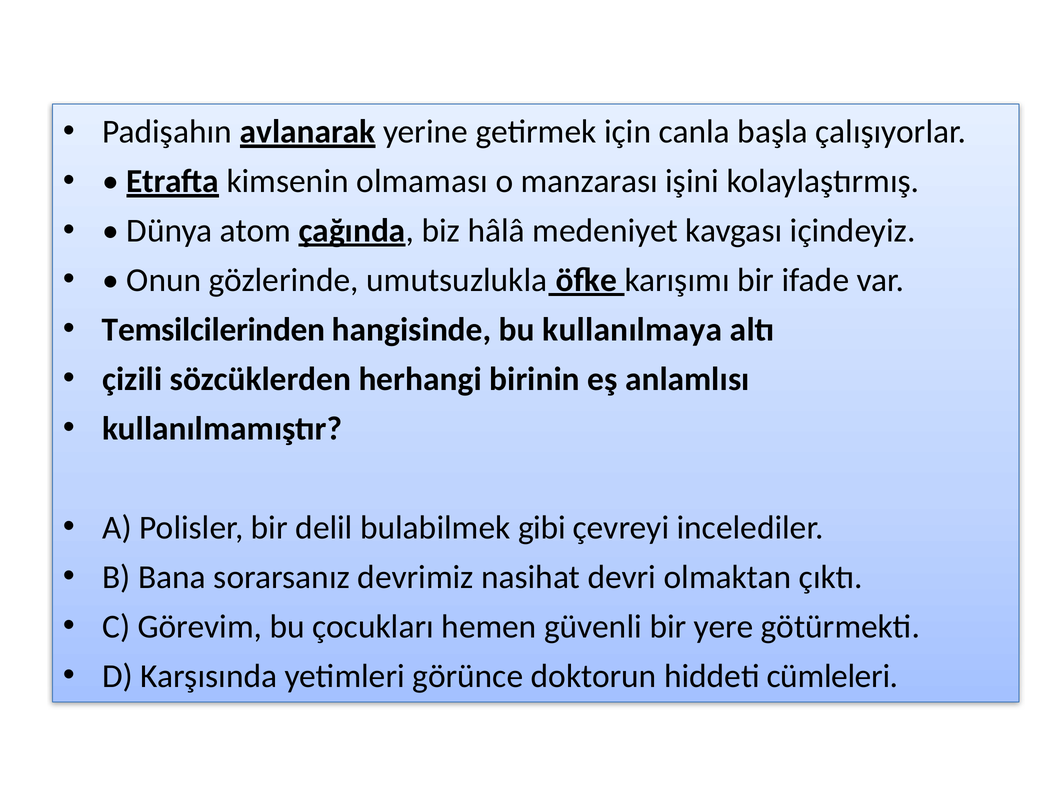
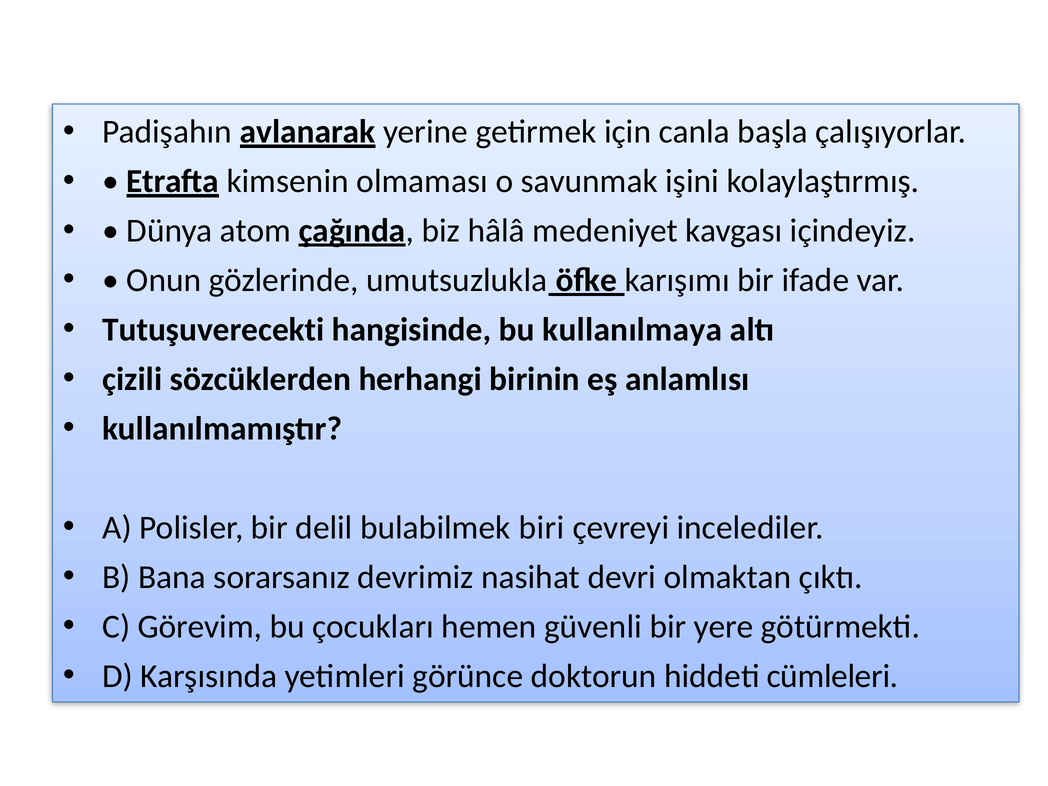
manzarası: manzarası -> savunmak (589, 181)
Temsilcilerinden: Temsilcilerinden -> Tutuşuverecekti (213, 330)
gibi: gibi -> biri (542, 528)
